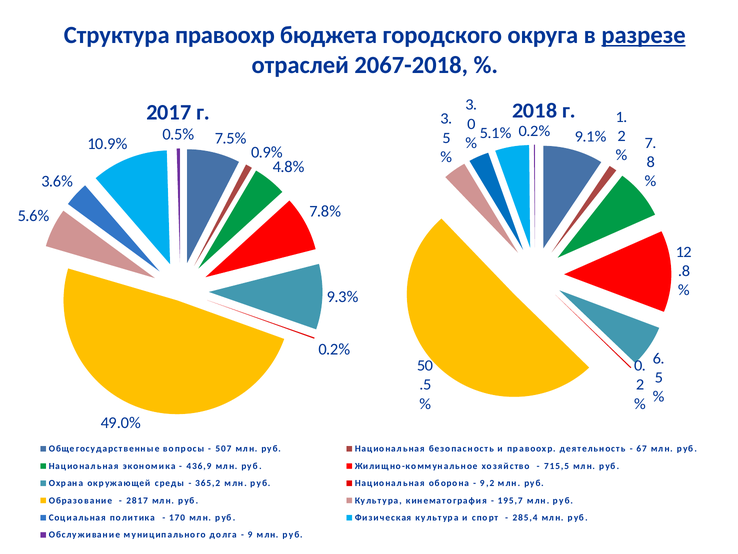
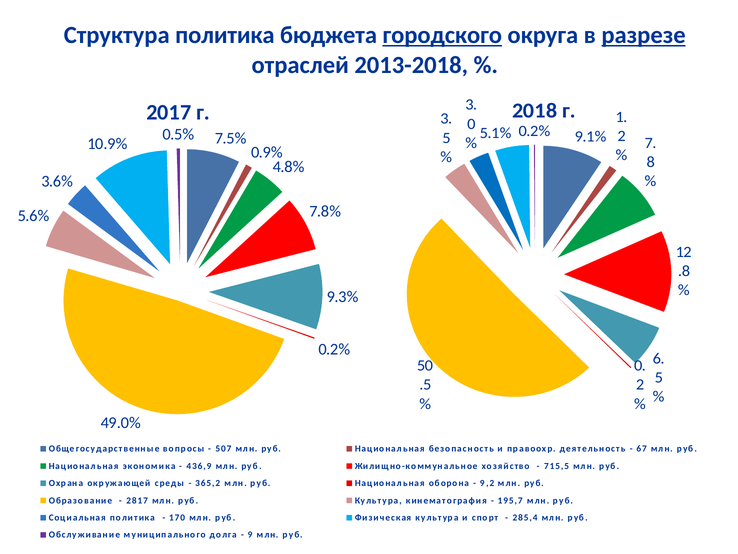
Структура правоохр: правоохр -> политика (225, 35)
городского underline: none -> present (442, 35)
2067-2018: 2067-2018 -> 2013-2018 (411, 65)
